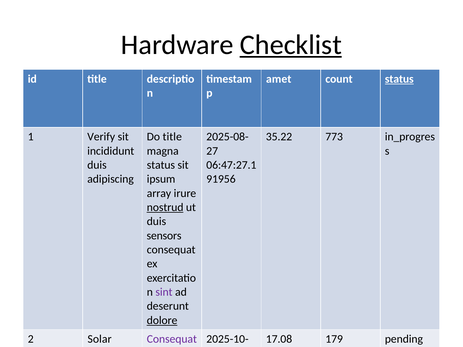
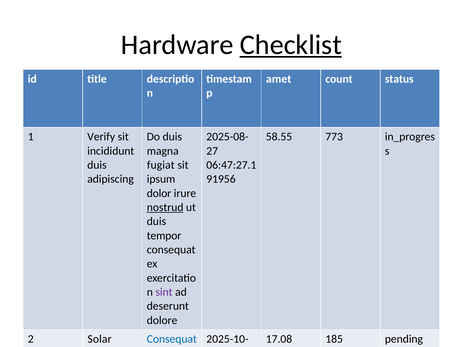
status underline: present -> none (399, 79)
Do title: title -> duis (172, 137)
35.22: 35.22 -> 58.55 (279, 137)
status: status -> fugiat (161, 165)
array: array -> dolor (159, 193)
sensors: sensors -> tempor (164, 236)
dolore underline: present -> none (162, 320)
Consequat colour: purple -> blue (172, 339)
179: 179 -> 185 (334, 339)
